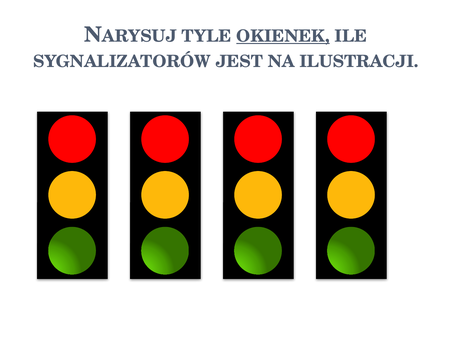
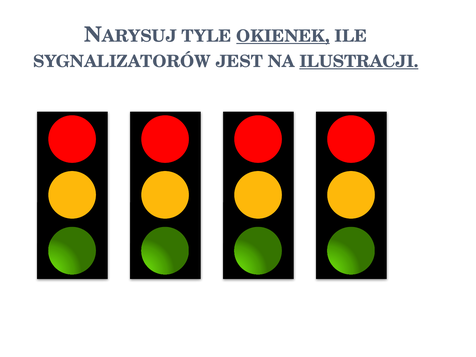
ILUSTRACJI underline: none -> present (359, 62)
